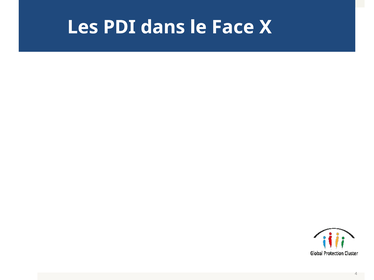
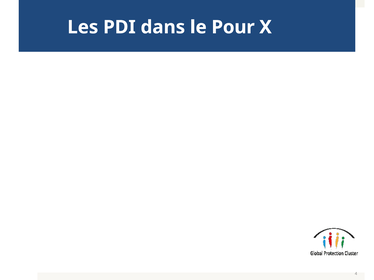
Face: Face -> Pour (233, 27)
